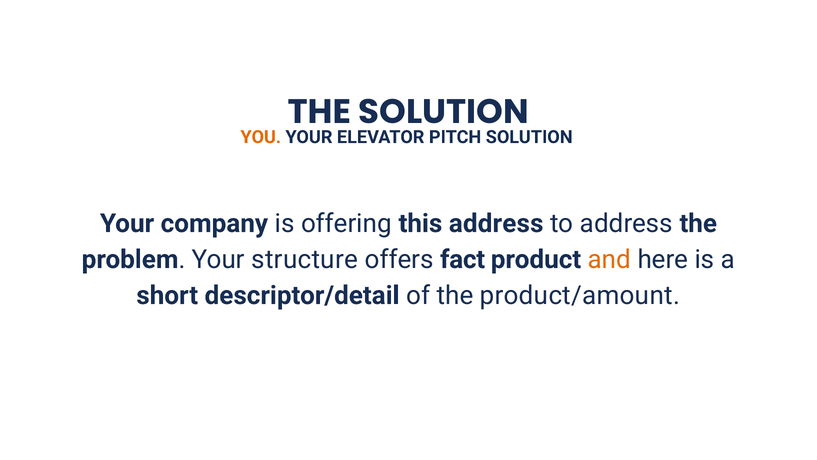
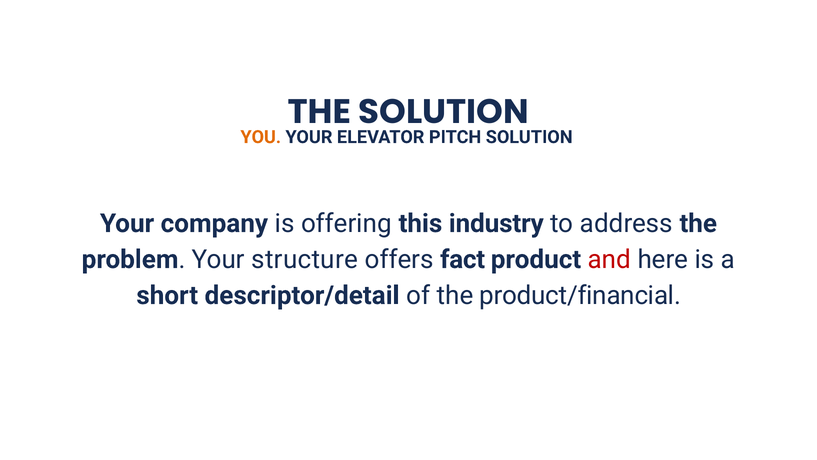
this address: address -> industry (496, 223)
and colour: orange -> red (609, 259)
product/amount: product/amount -> product/financial (580, 295)
